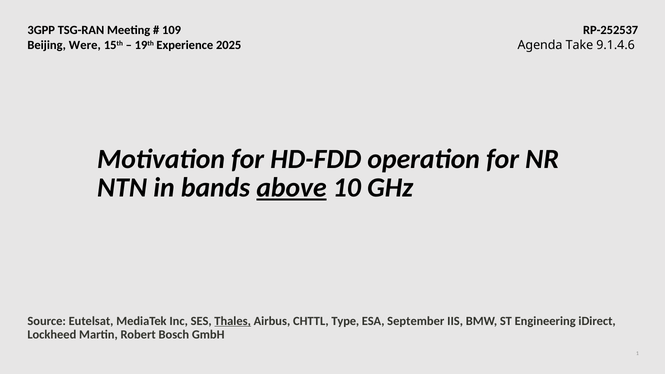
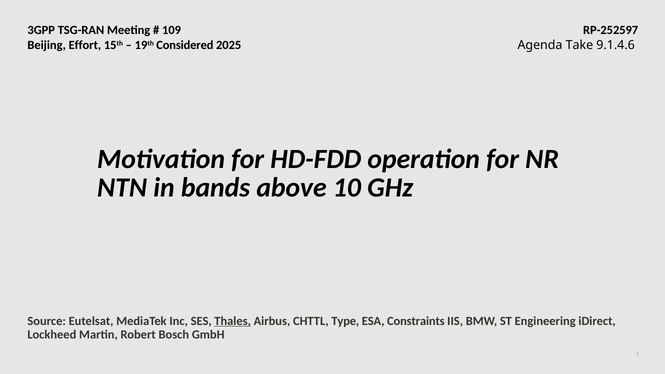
RP-252537: RP-252537 -> RP-252597 (611, 30)
Were: Were -> Effort (85, 45)
Experience: Experience -> Considered (185, 45)
above underline: present -> none (292, 188)
September: September -> Constraints (416, 321)
